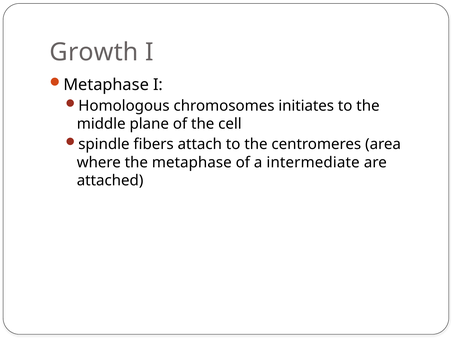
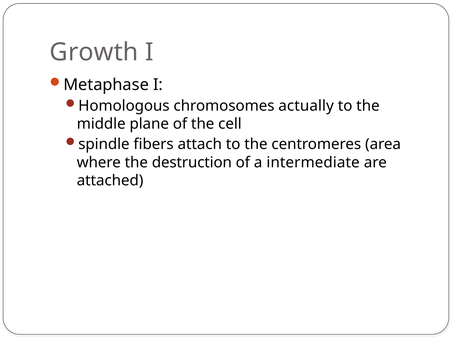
initiates: initiates -> actually (306, 106)
the metaphase: metaphase -> destruction (192, 162)
